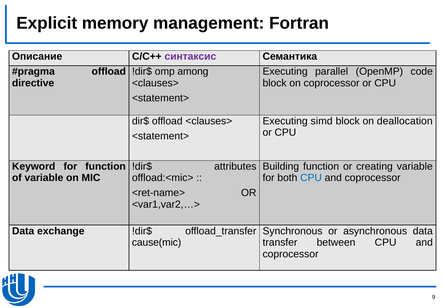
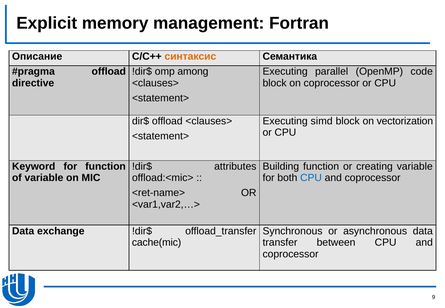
синтаксис colour: purple -> orange (190, 56)
deallocation: deallocation -> vectorization (405, 121)
cause(mic: cause(mic -> cache(mic (157, 243)
